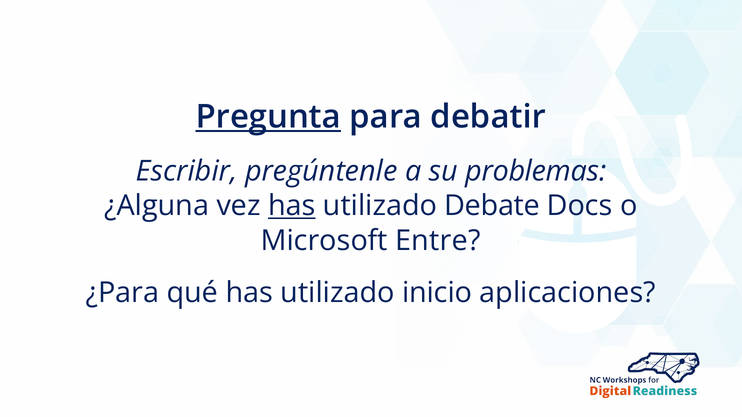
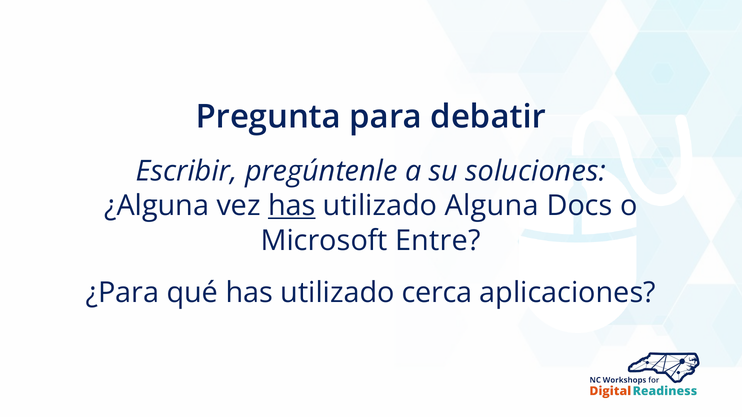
Pregunta underline: present -> none (268, 117)
problemas: problemas -> soluciones (536, 172)
Debate: Debate -> Alguna (492, 206)
inicio: inicio -> cerca (437, 293)
